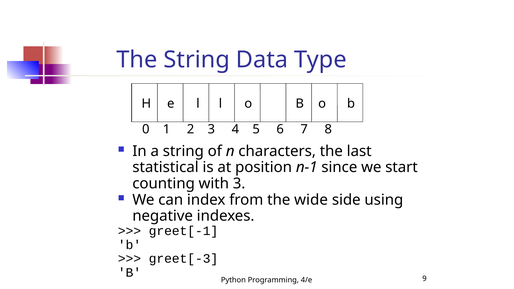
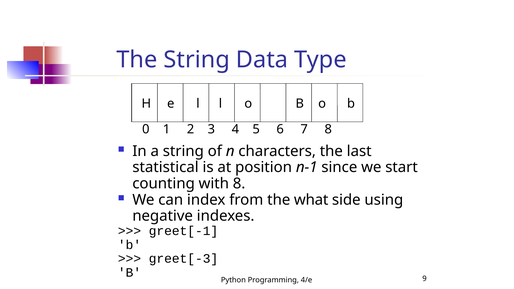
with 3: 3 -> 8 (239, 184)
wide: wide -> what (311, 200)
